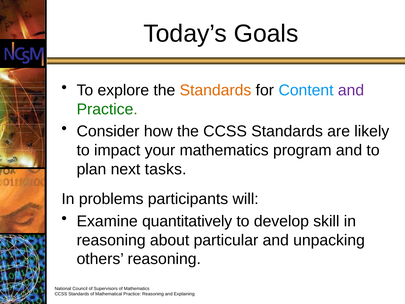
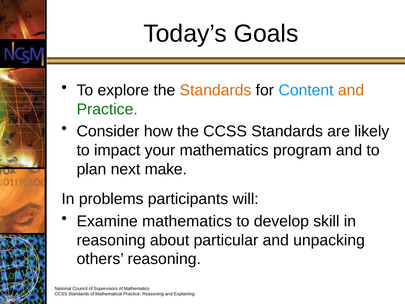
and colour: purple -> orange (351, 90)
tasks: tasks -> make (166, 169)
Examine quantitatively: quantitatively -> mathematics (187, 221)
